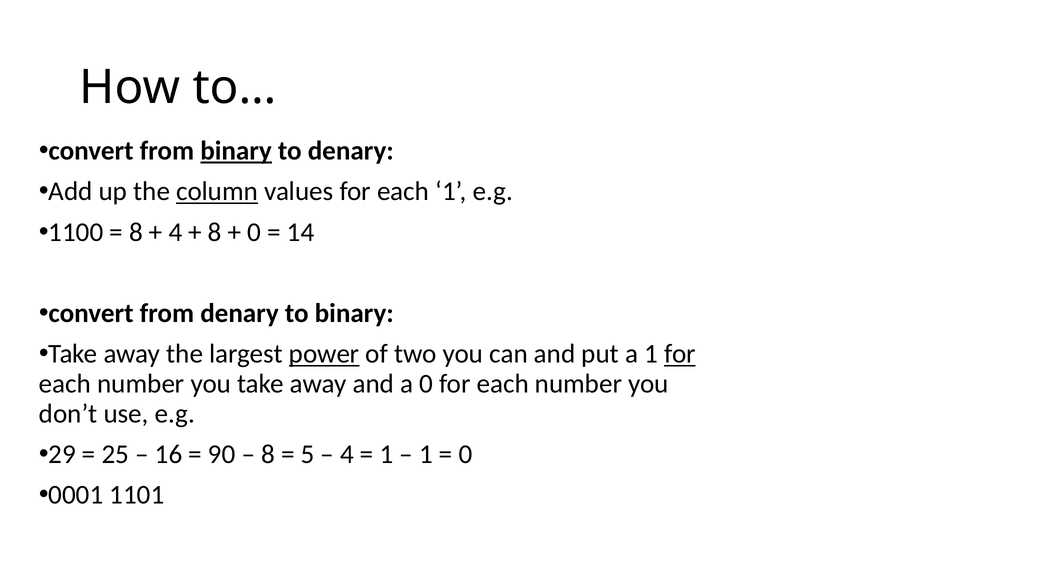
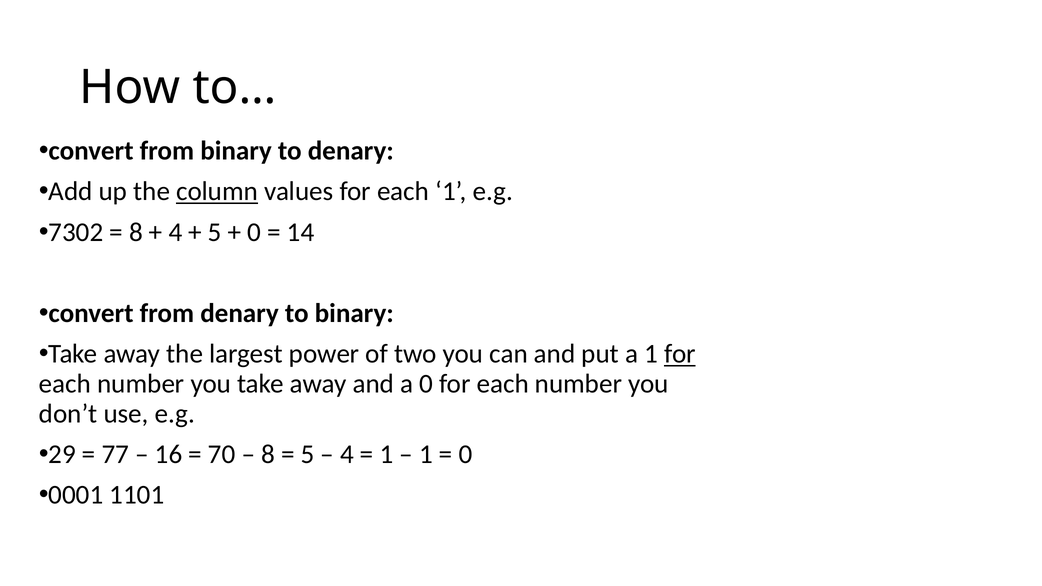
binary underline: present -> none (236, 151)
1100: 1100 -> 7302 (76, 232)
8: 8 -> 5 (215, 232)
power underline: present -> none (324, 354)
25: 25 -> 77 (115, 454)
90: 90 -> 70 (222, 454)
